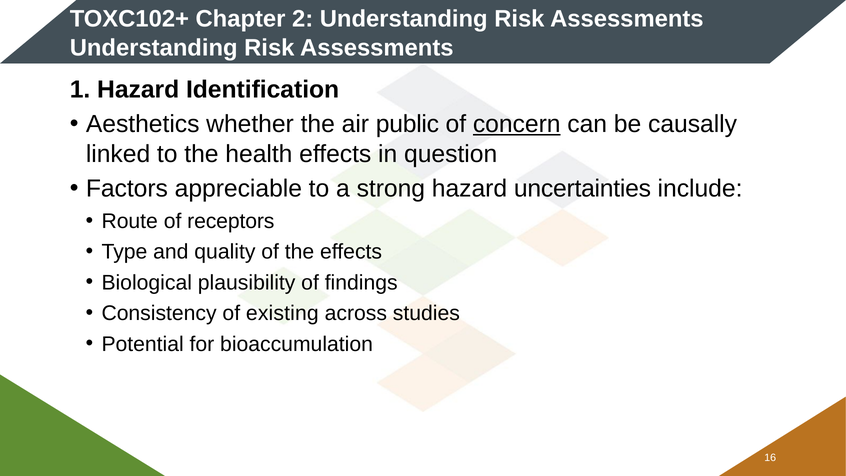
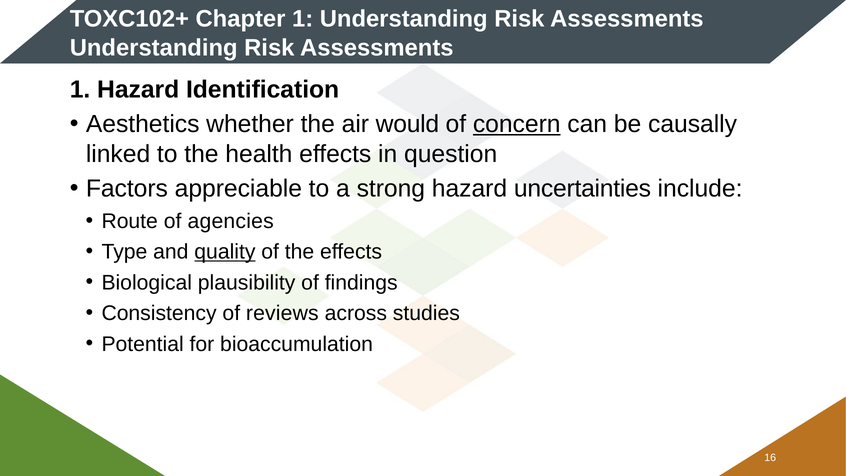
Chapter 2: 2 -> 1 (303, 19)
public: public -> would (407, 124)
receptors: receptors -> agencies (231, 221)
quality underline: none -> present (225, 252)
existing: existing -> reviews (282, 313)
